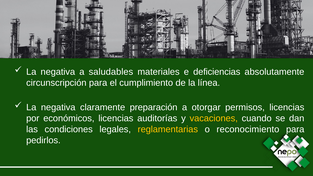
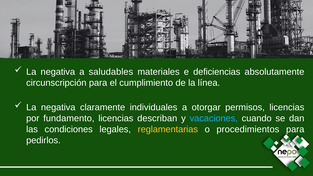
preparación: preparación -> individuales (154, 107)
económicos: económicos -> fundamento (69, 118)
auditorías: auditorías -> describan (157, 118)
vacaciones colour: yellow -> light blue (214, 118)
reconocimiento: reconocimiento -> procedimientos (248, 129)
